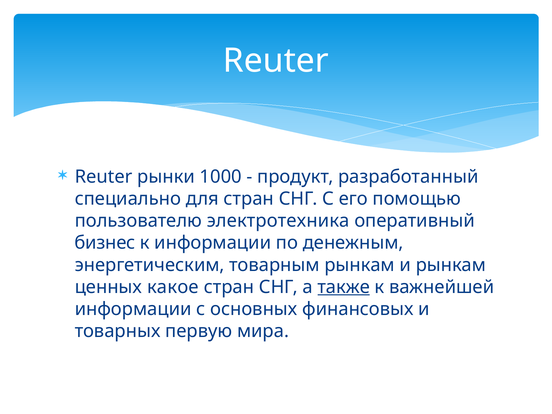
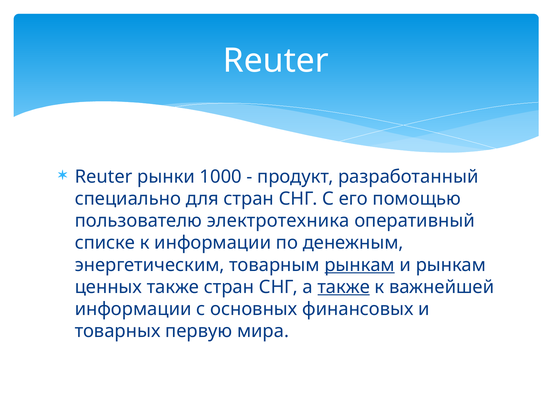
бизнес: бизнес -> списке (105, 243)
рынкам underline: none -> present (360, 265)
ценных какое: какое -> также (173, 287)
